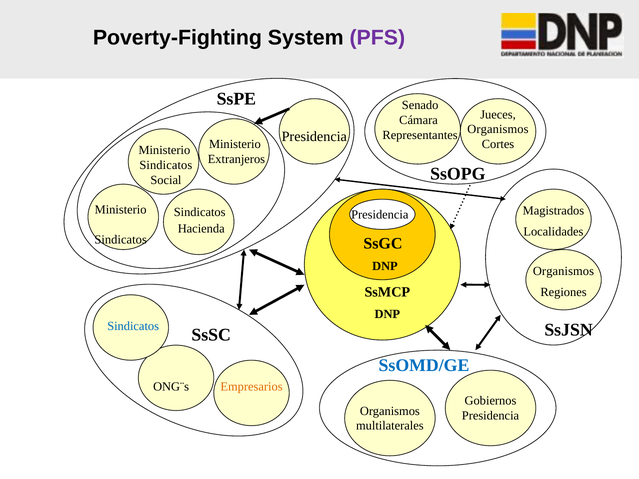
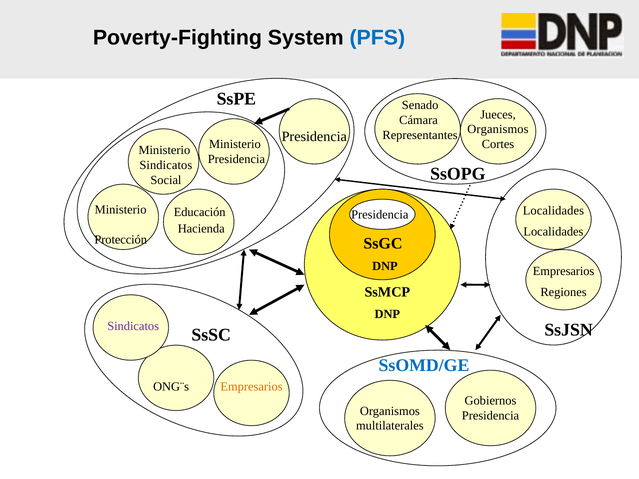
PFS colour: purple -> blue (377, 38)
Extranjeros: Extranjeros -> Presidencia (236, 159)
Magistrados: Magistrados -> Localidades (553, 211)
Sindicatos: Sindicatos -> Educación (200, 212)
Sindicatos: Sindicatos -> Protección (121, 240)
Organismos: Organismos -> Empresarios (564, 271)
Sindicatos colour: blue -> purple (133, 327)
